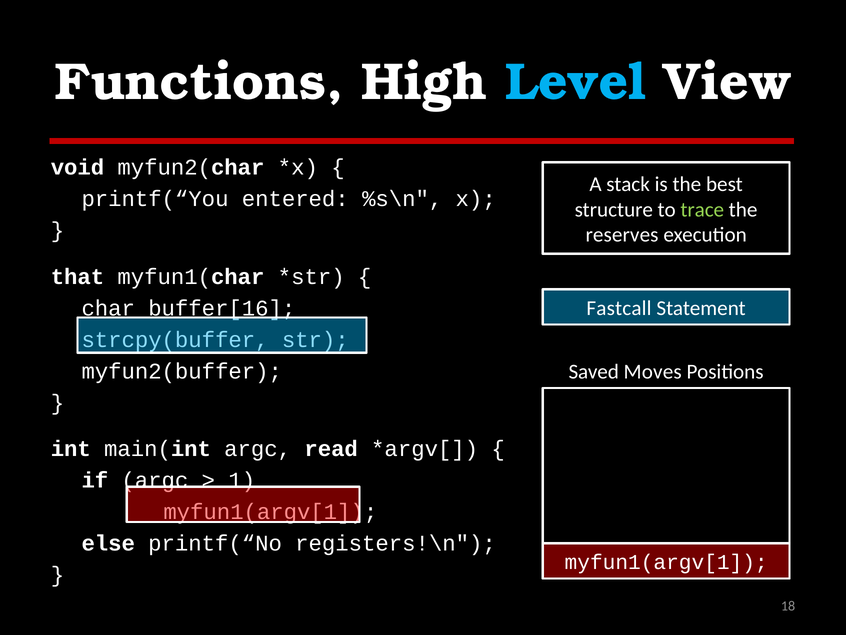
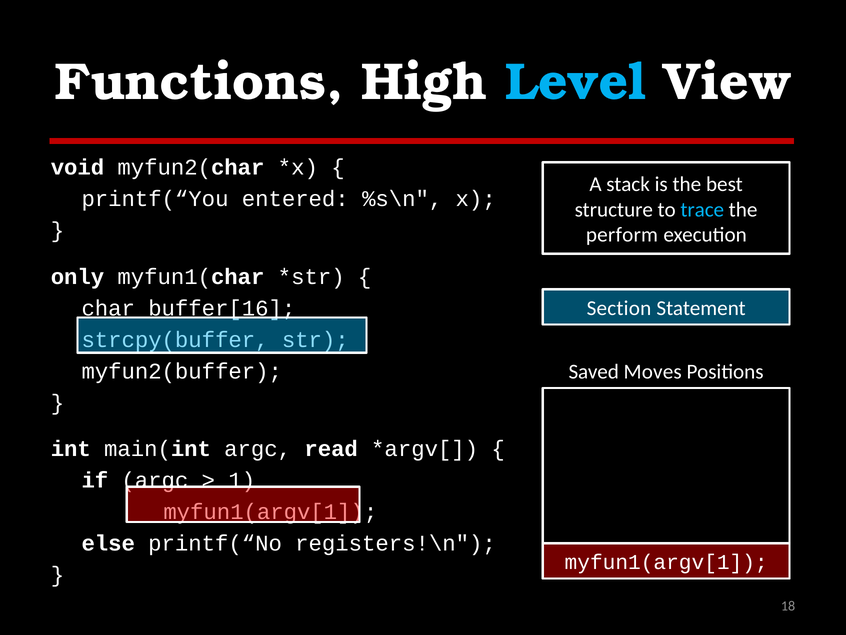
trace colour: light green -> light blue (702, 209)
reserves: reserves -> perform (622, 235)
that: that -> only (77, 277)
Fastcall: Fastcall -> Section (619, 308)
